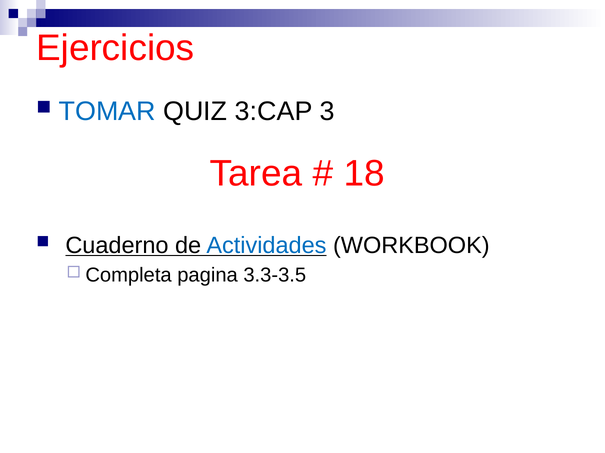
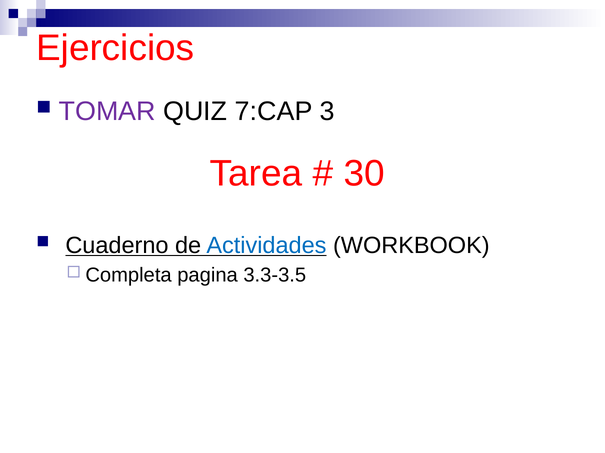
TOMAR colour: blue -> purple (107, 112)
3:CAP: 3:CAP -> 7:CAP (274, 112)
18: 18 -> 30 (364, 174)
